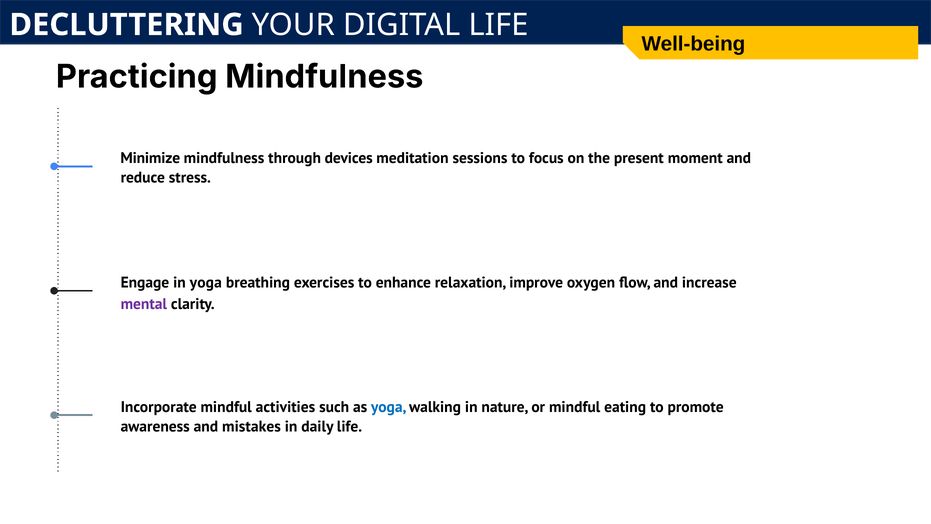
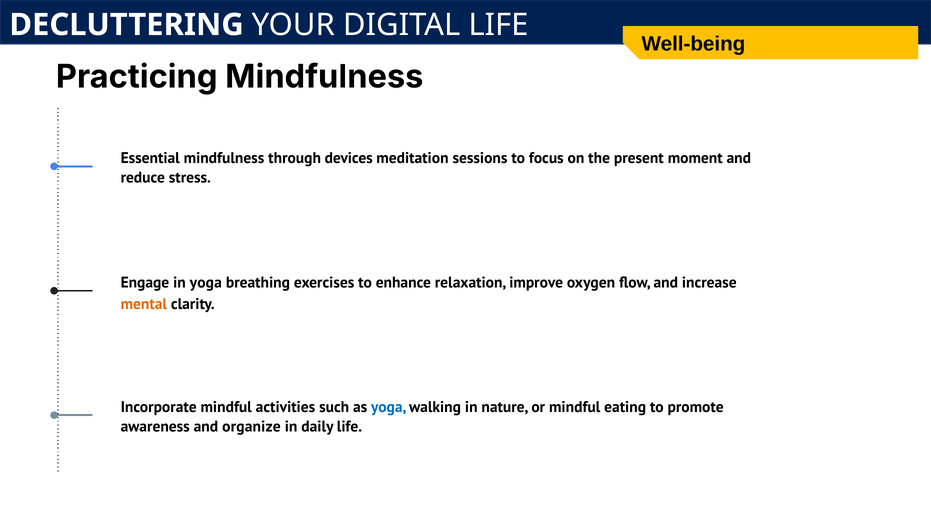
Minimize: Minimize -> Essential (150, 158)
mental colour: purple -> orange (144, 304)
mistakes: mistakes -> organize (251, 426)
